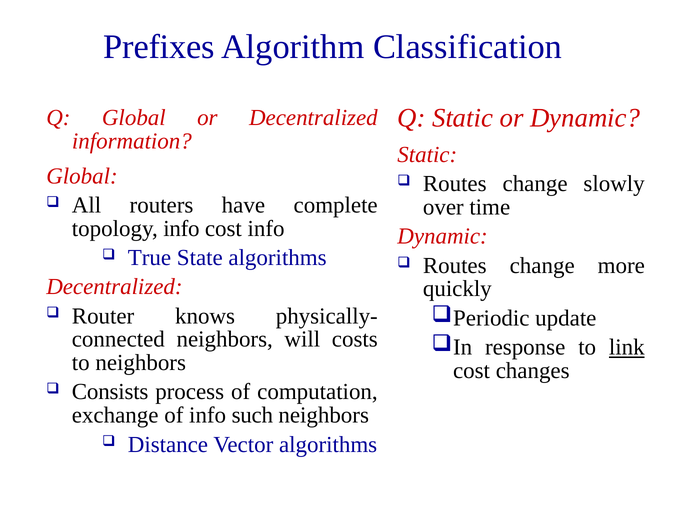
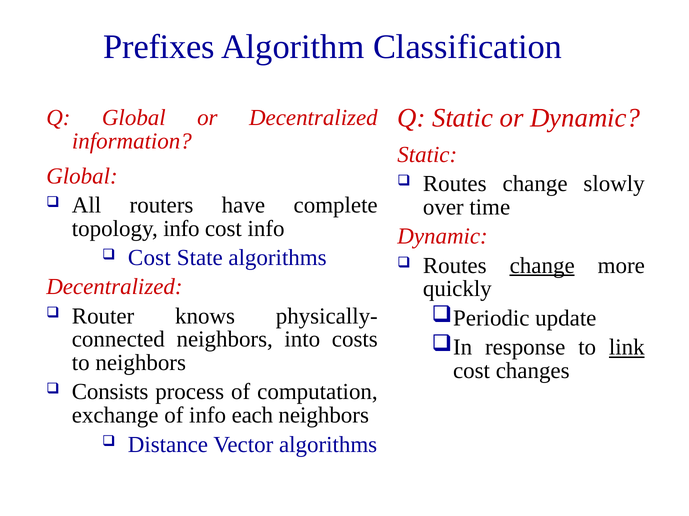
True: True -> Cost (149, 258)
change underline: none -> present (542, 266)
will: will -> into (302, 340)
such: such -> each (252, 416)
